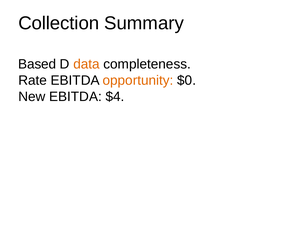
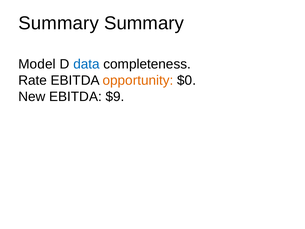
Collection: Collection -> Summary (59, 23)
Based: Based -> Model (37, 64)
data colour: orange -> blue (86, 64)
$4: $4 -> $9 (115, 97)
